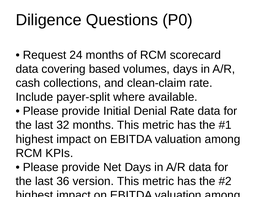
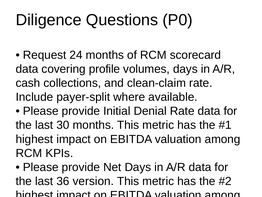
based: based -> profile (104, 69)
32: 32 -> 30 (63, 125)
